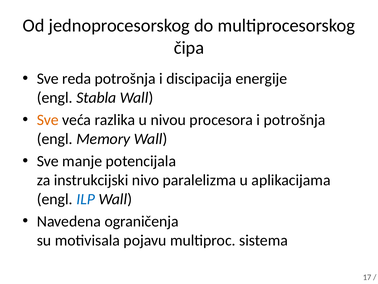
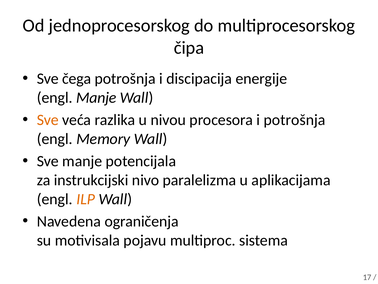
reda: reda -> čega (77, 79)
engl Stabla: Stabla -> Manje (96, 97)
ILP colour: blue -> orange (86, 199)
